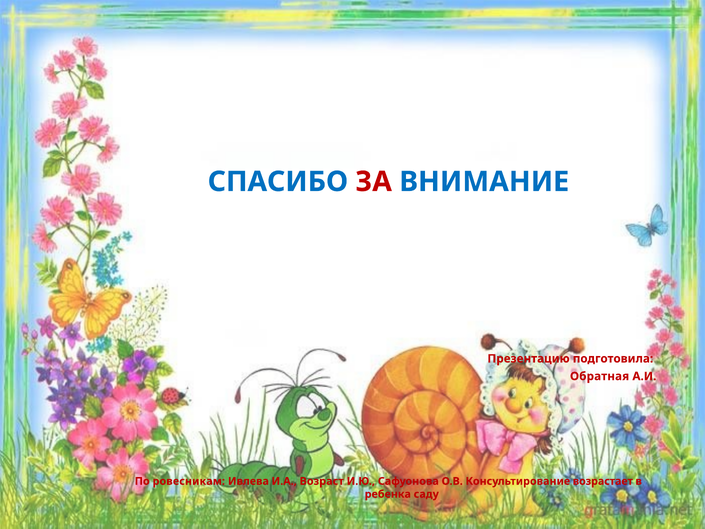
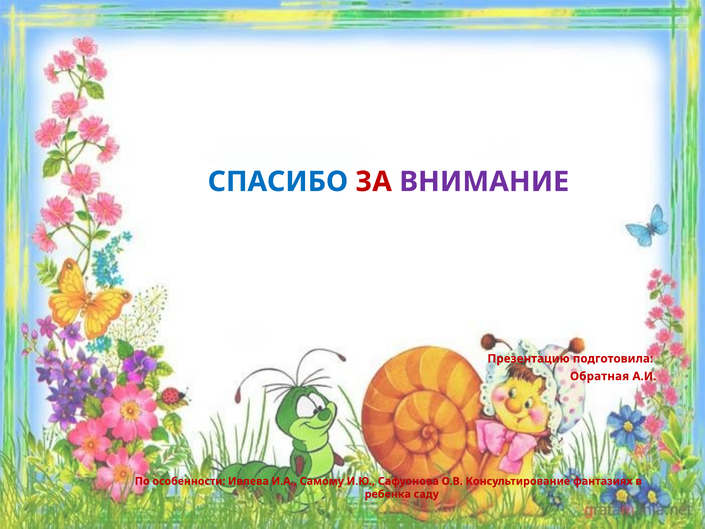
ВНИМАНИЕ colour: blue -> purple (484, 182)
ровесникам: ровесникам -> особенности (189, 481)
Возраст: Возраст -> Самому (322, 481)
возрастает: возрастает -> фантазиях (603, 481)
